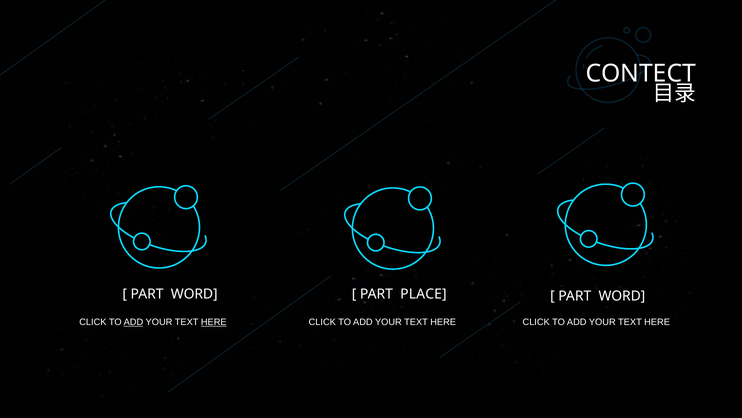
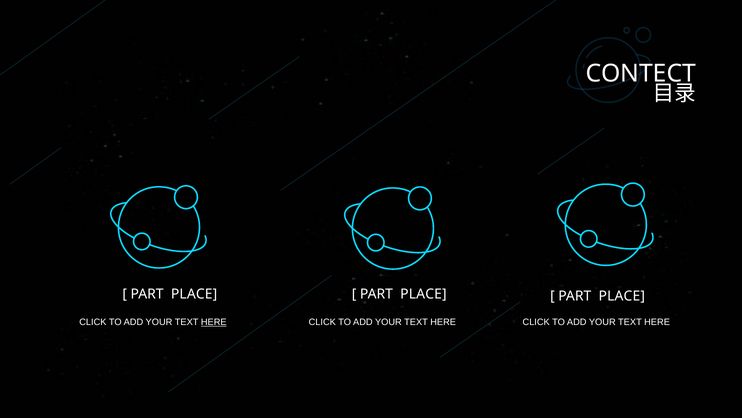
WORD: WORD -> PLACE (194, 294)
WORD: WORD -> PLACE (622, 296)
ADD underline: present -> none (133, 322)
